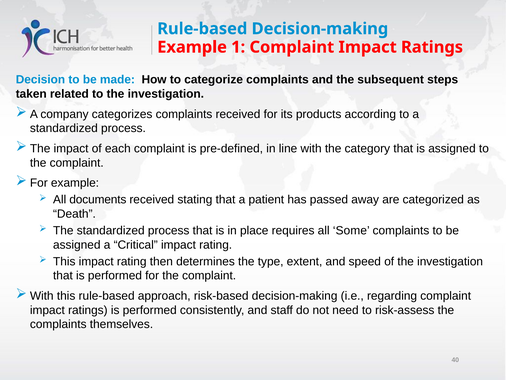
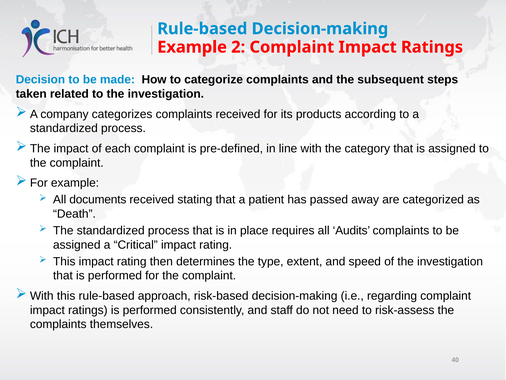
1: 1 -> 2 (238, 47)
Some: Some -> Audits (351, 230)
